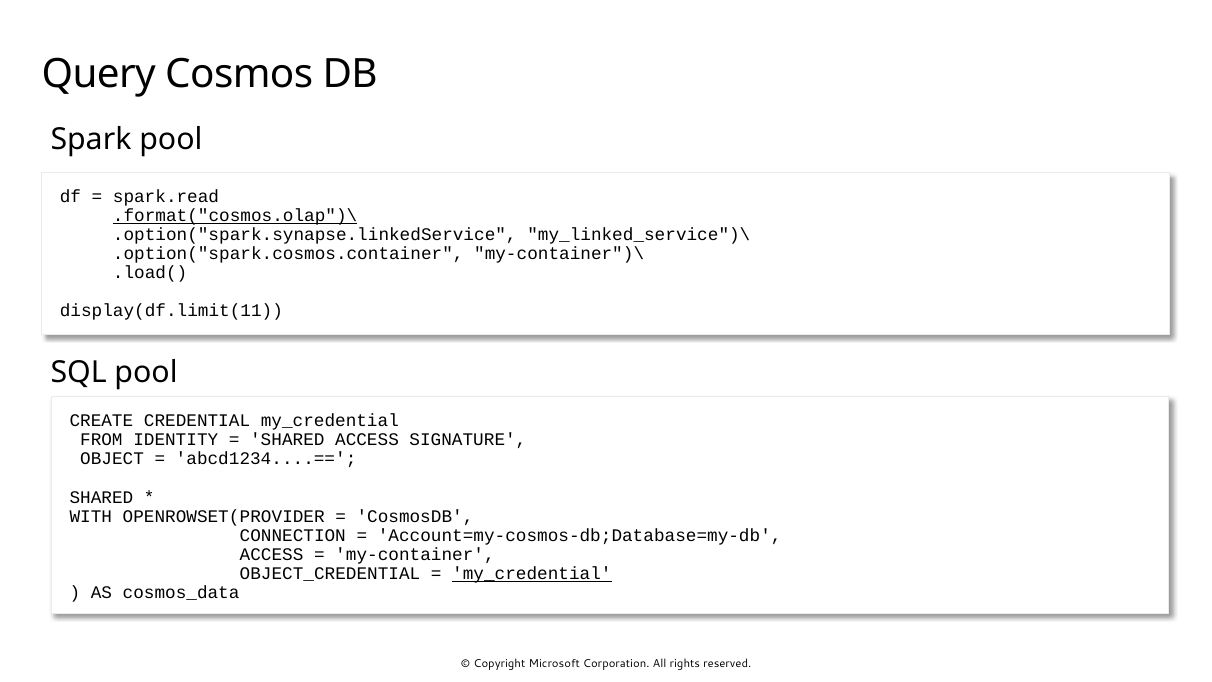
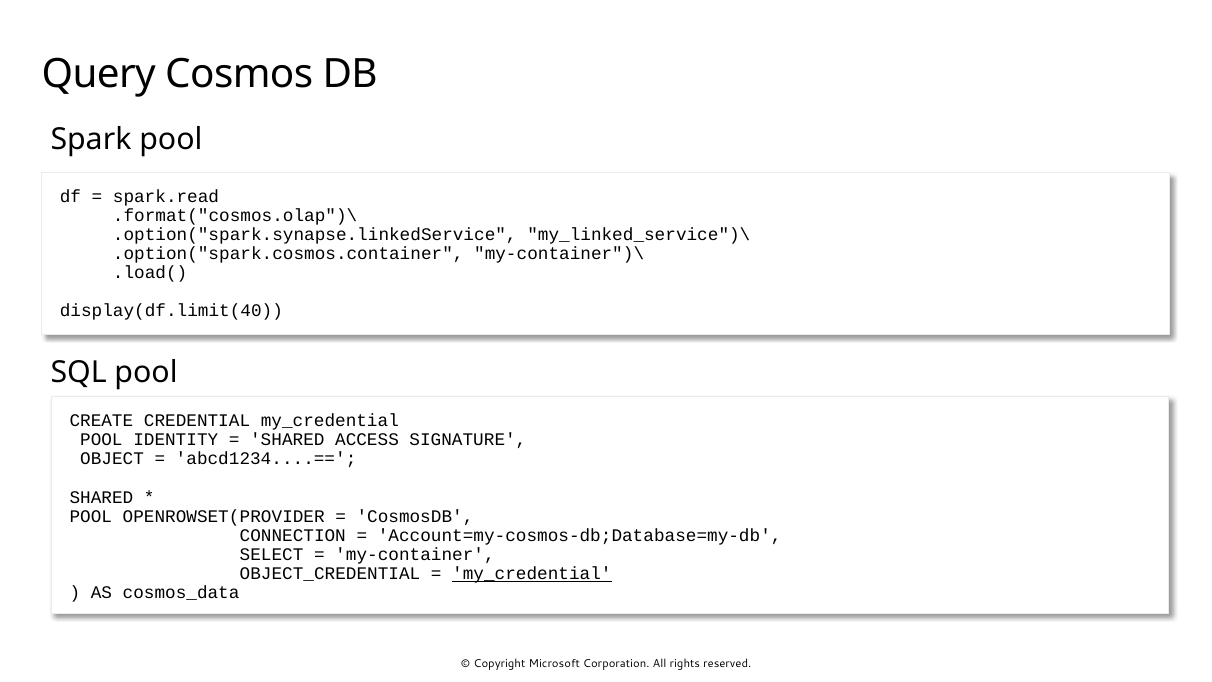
.format("cosmos.olap")\ underline: present -> none (235, 215)
display(df.limit(11: display(df.limit(11 -> display(df.limit(40 (171, 311)
FROM: FROM -> POOL (101, 440)
WITH: WITH -> POOL (91, 516)
ACCESS: ACCESS -> SELECT (272, 554)
